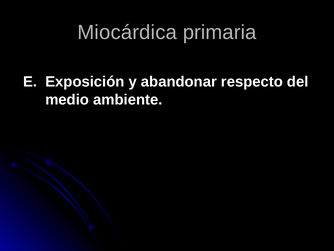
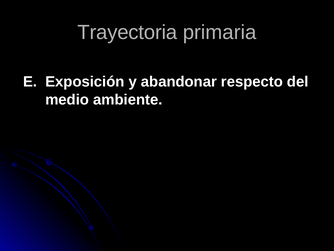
Miocárdica: Miocárdica -> Trayectoria (127, 32)
